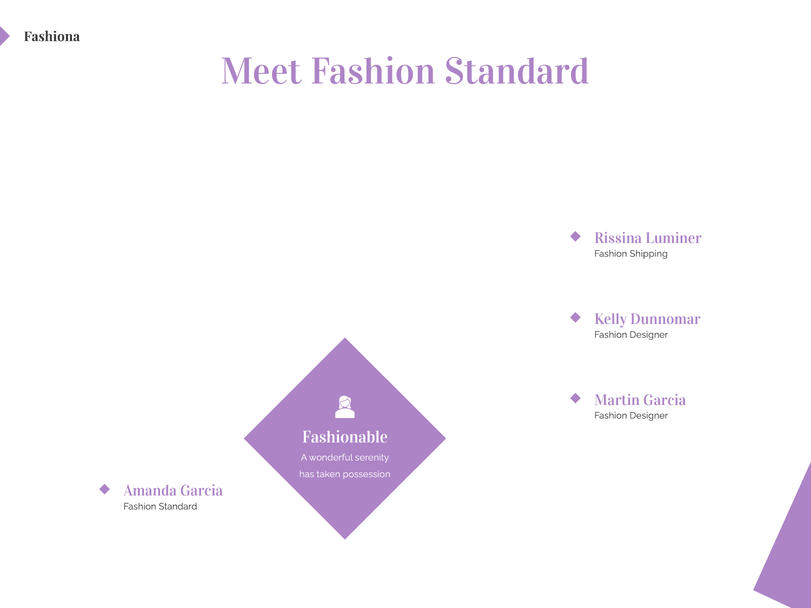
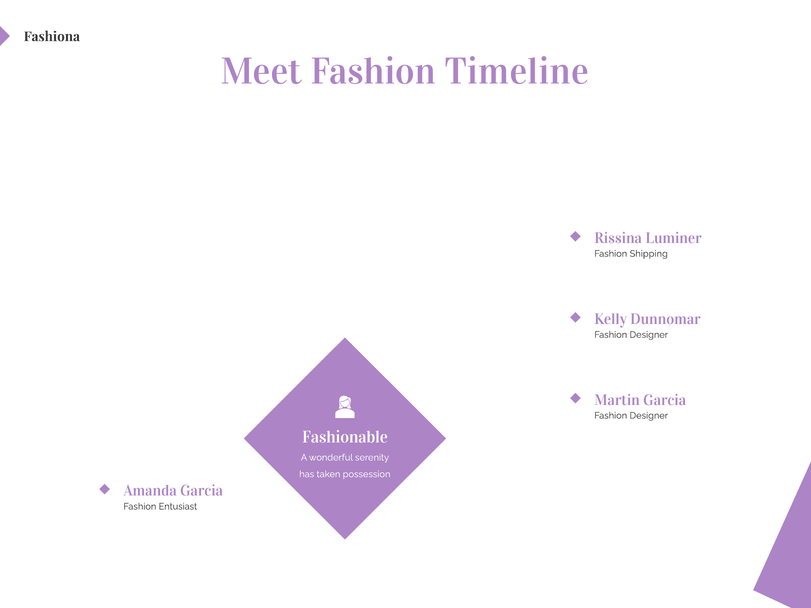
Meet Fashion Standard: Standard -> Timeline (517, 72)
Standard: Standard -> Entusiast (178, 507)
